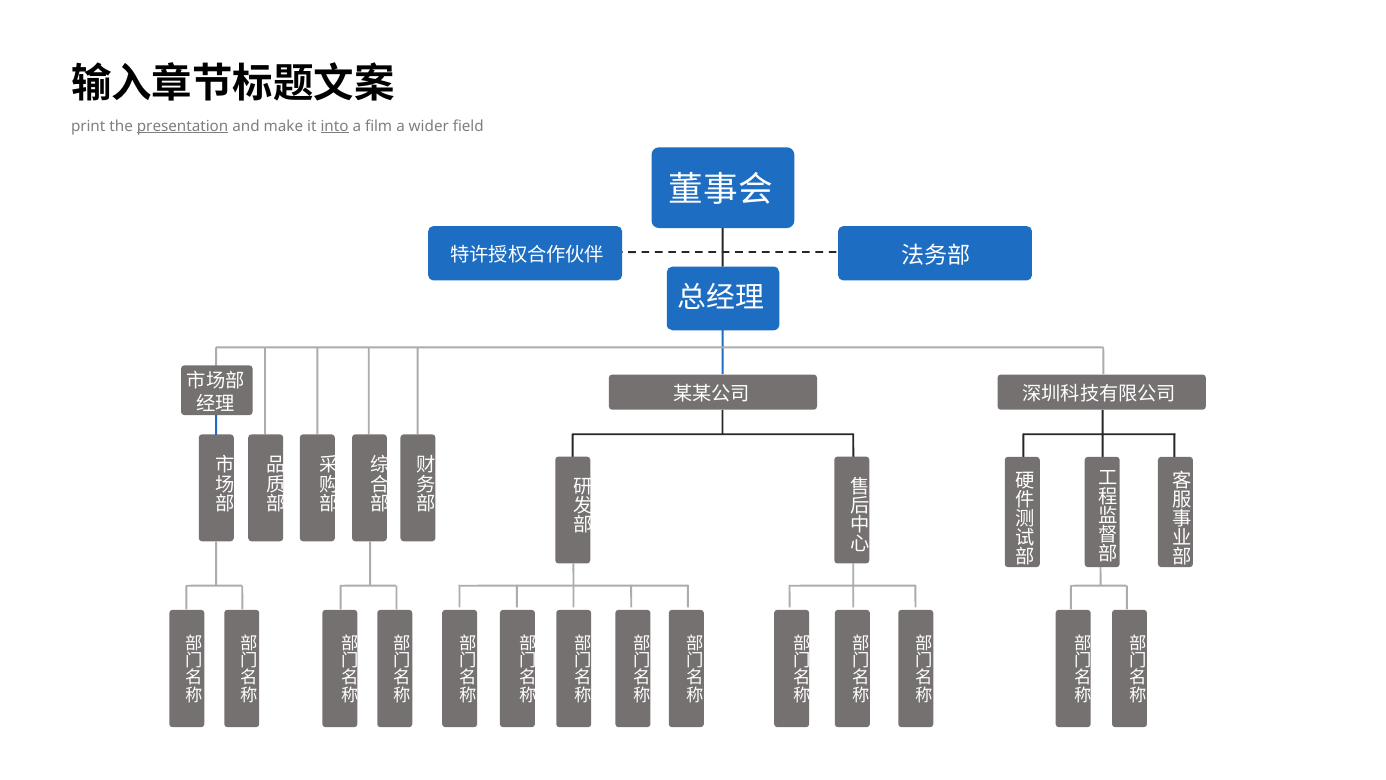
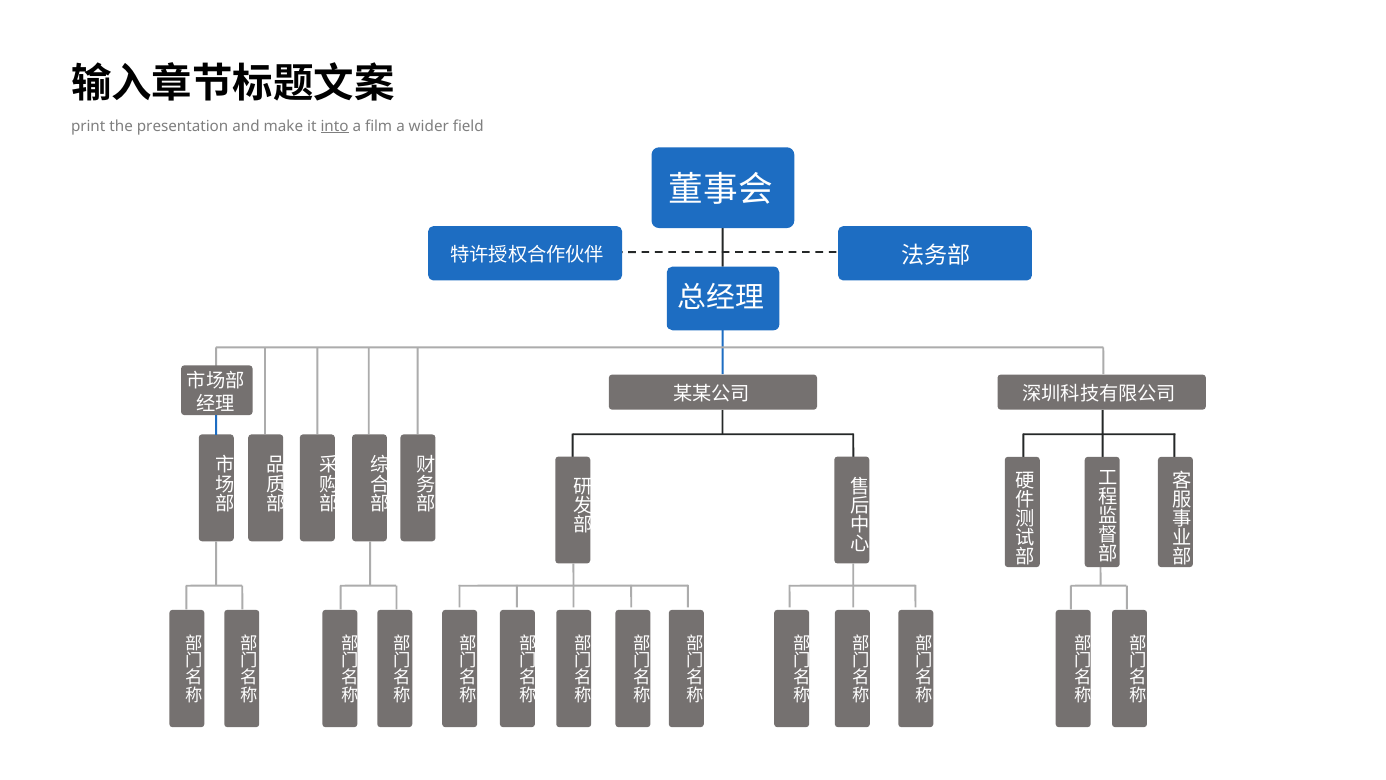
presentation underline: present -> none (183, 126)
